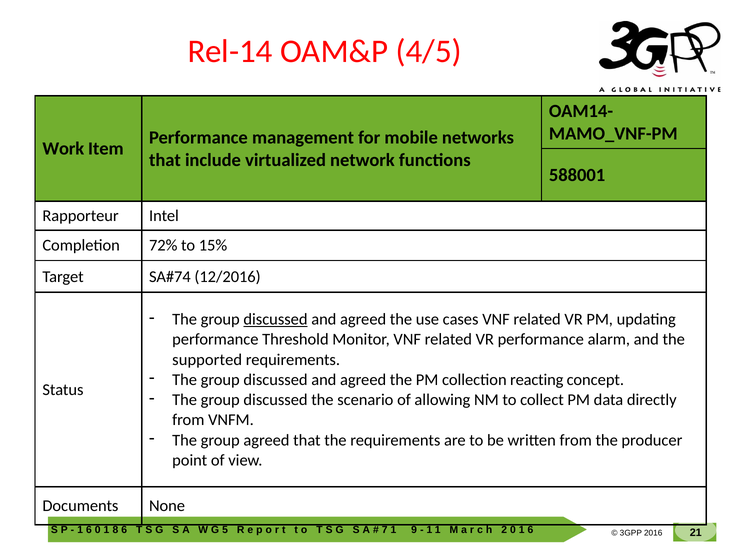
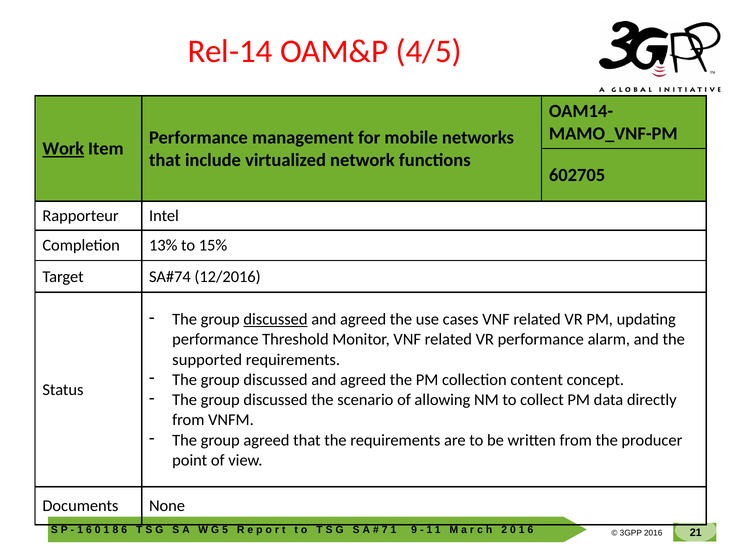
Work underline: none -> present (63, 149)
588001: 588001 -> 602705 (577, 175)
72%: 72% -> 13% (163, 246)
reacting: reacting -> content (537, 380)
